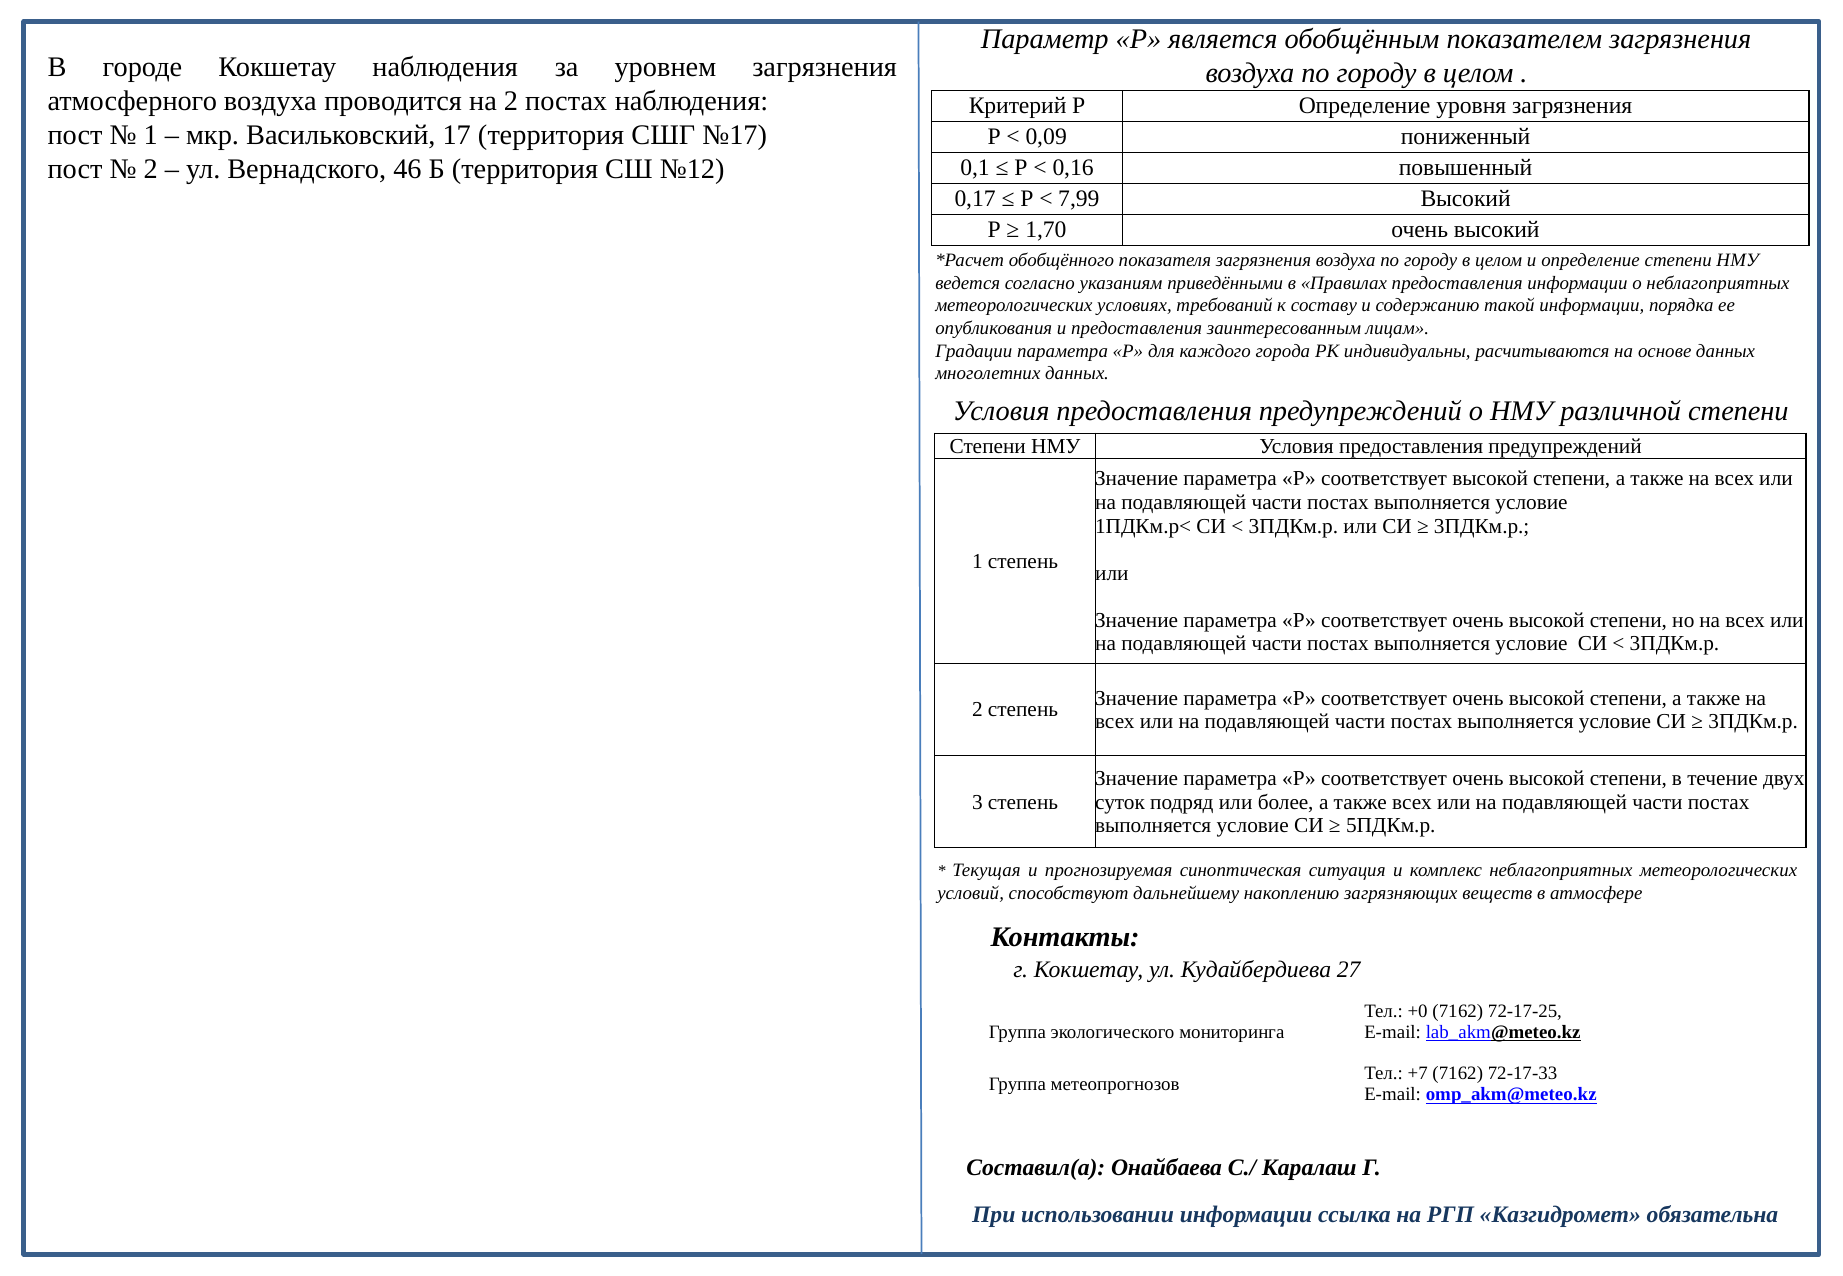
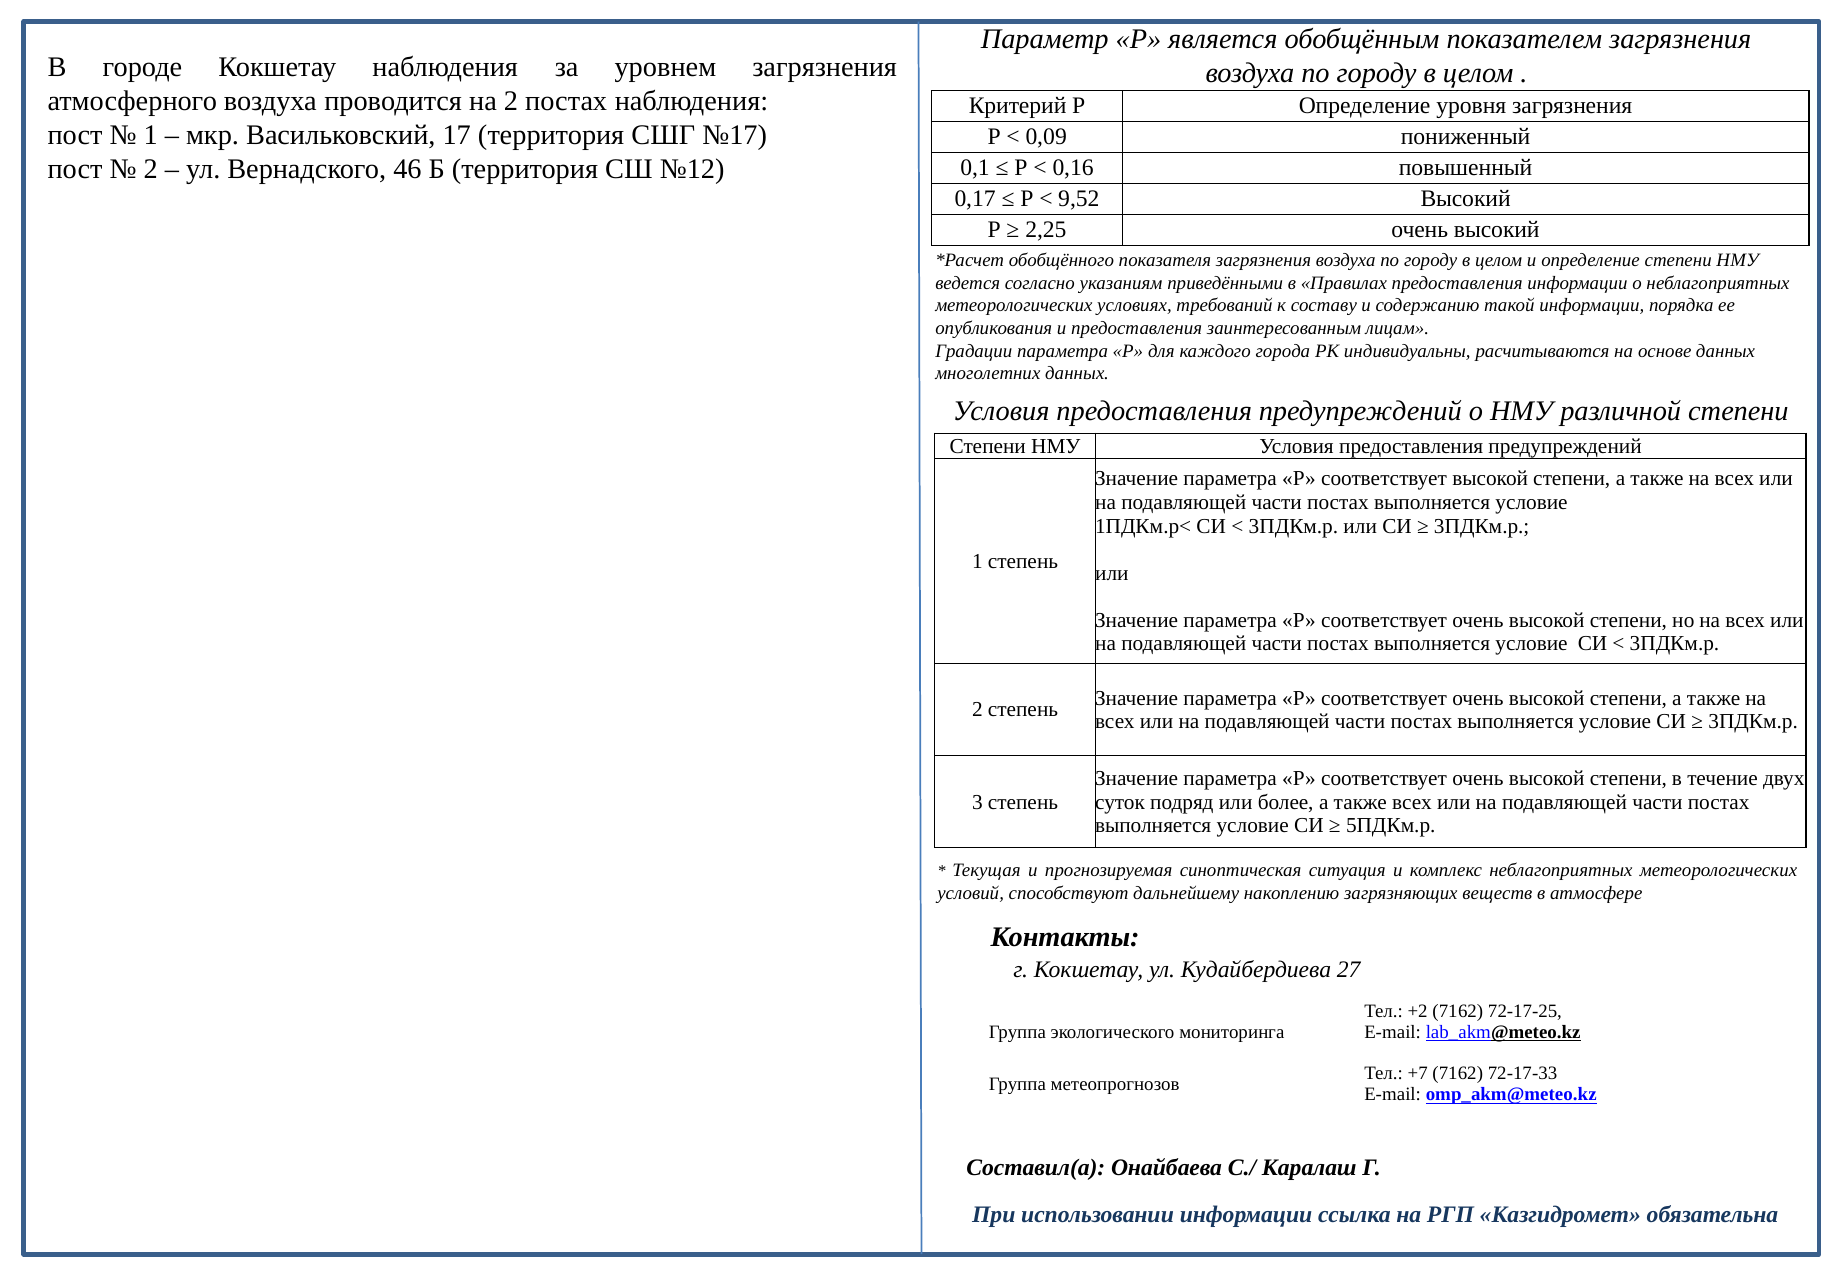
7,99: 7,99 -> 9,52 (1079, 199)
1,70: 1,70 -> 2,25 (1046, 230)
+0: +0 -> +2 (1418, 1011)
